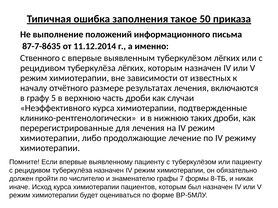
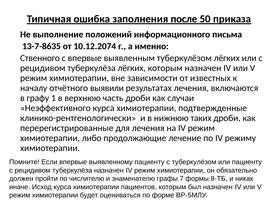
такое: такое -> после (184, 19)
87-7-8635: 87-7-8635 -> 13-7-8635 (42, 46)
11.12.2014: 11.12.2014 -> 10.12.2074 (95, 46)
размере: размере -> выявили (107, 88)
5: 5 -> 1 (54, 98)
